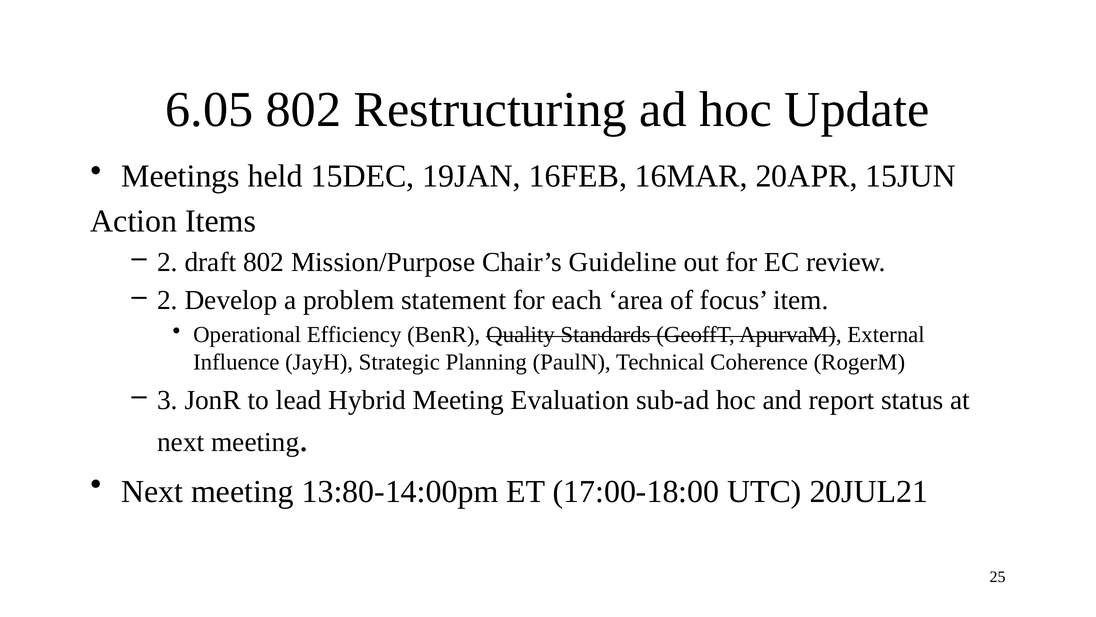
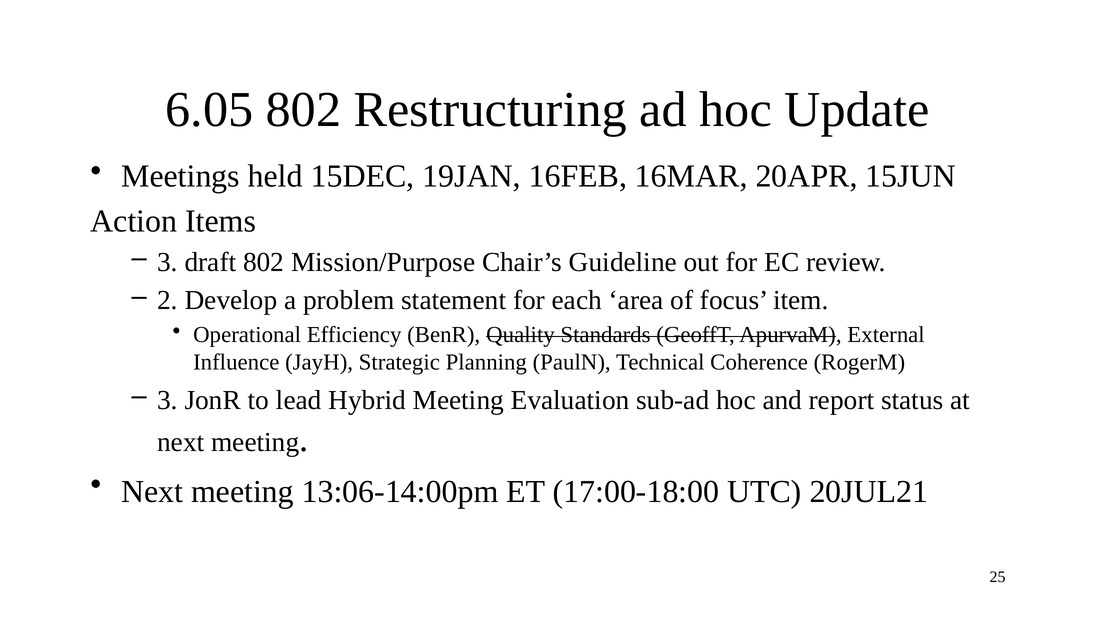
2: 2 -> 3 (167, 262)
13:80-14:00pm: 13:80-14:00pm -> 13:06-14:00pm (400, 491)
